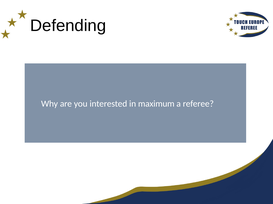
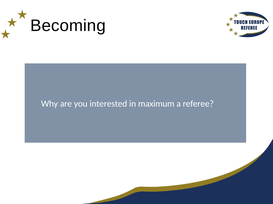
Defending: Defending -> Becoming (68, 26)
